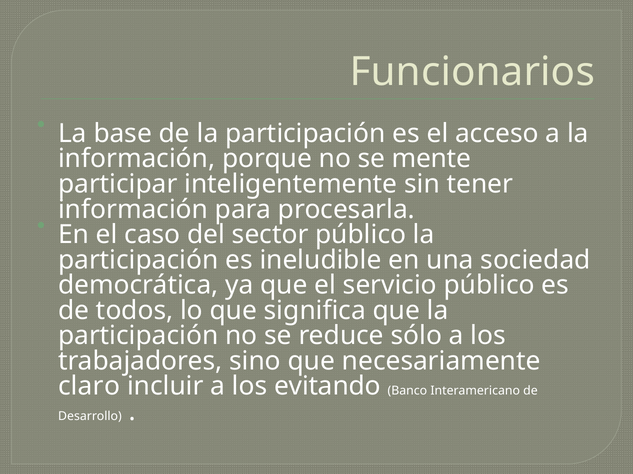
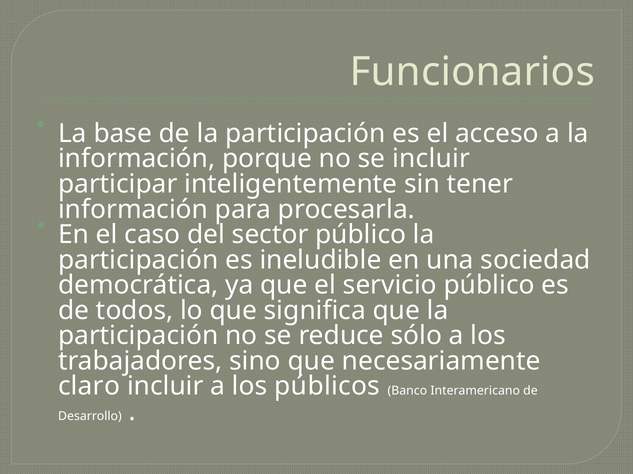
se mente: mente -> incluir (431, 159)
evitando: evitando -> públicos (327, 387)
